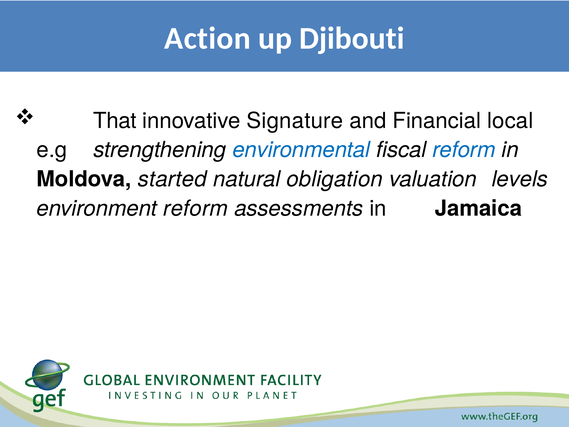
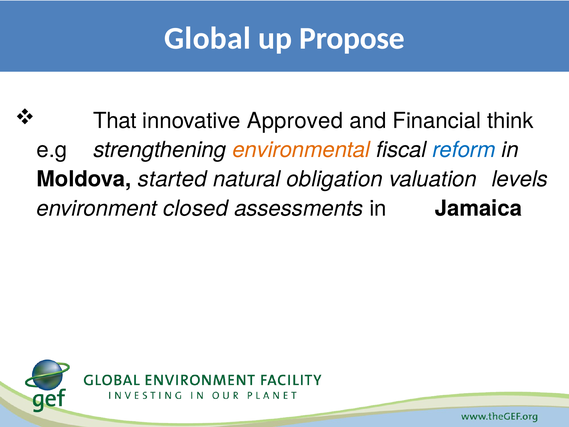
Action: Action -> Global (208, 38)
Djibouti: Djibouti -> Propose (352, 38)
Signature: Signature -> Approved (295, 121)
local: local -> think (510, 121)
environmental colour: blue -> orange (301, 150)
environment reform: reform -> closed (196, 208)
